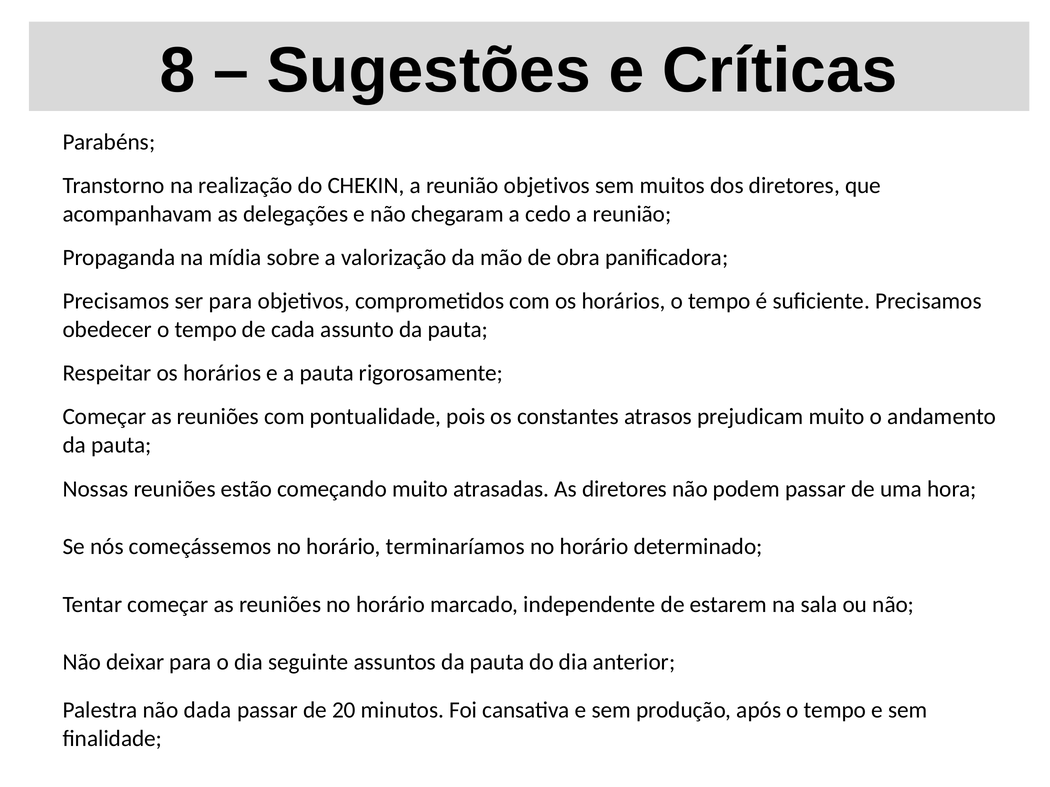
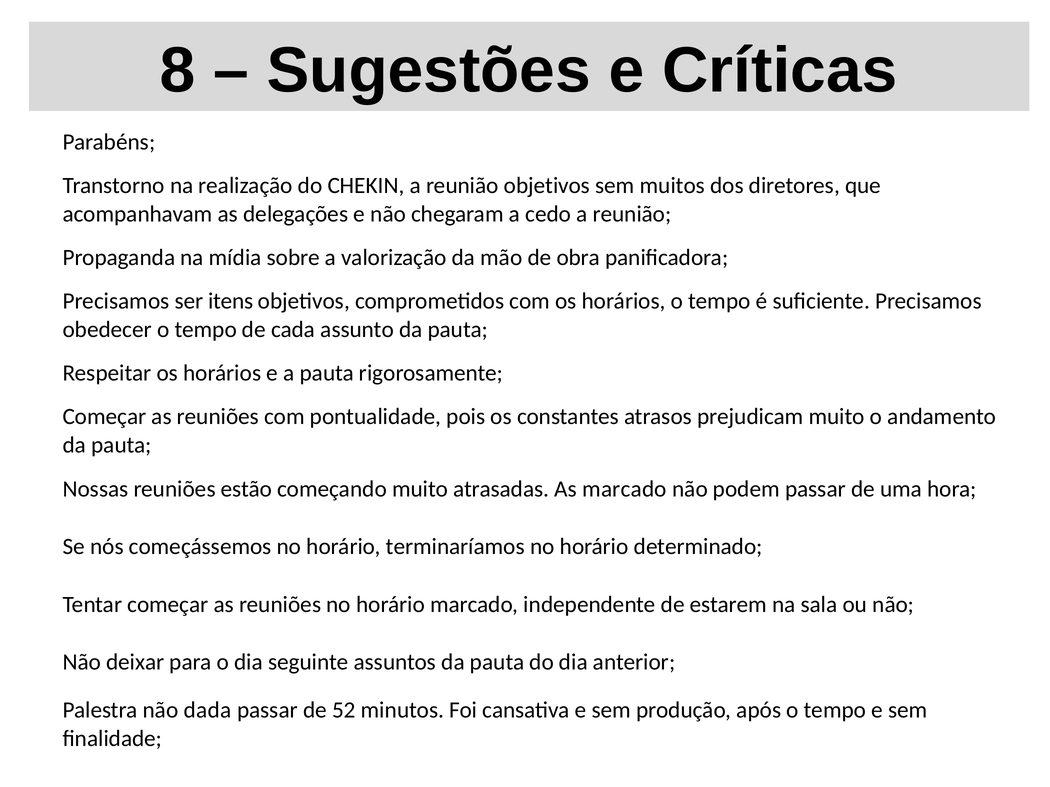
ser para: para -> itens (231, 301)
As diretores: diretores -> marcado (624, 489)
20: 20 -> 52 (344, 710)
